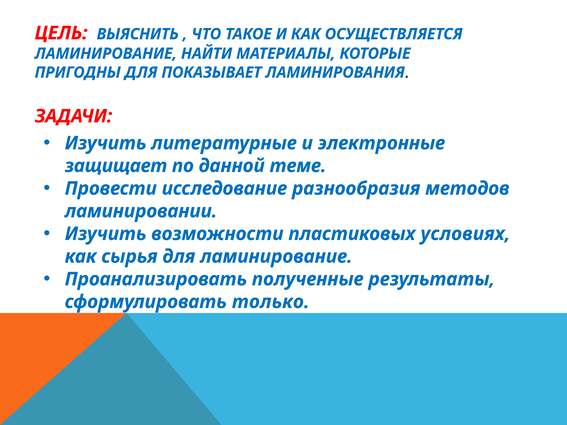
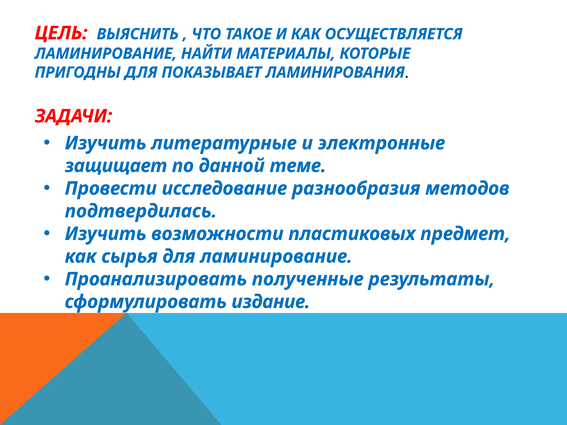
ламинировании: ламинировании -> подтвердилась (141, 211)
условиях: условиях -> предмет (465, 234)
только: только -> издание (271, 302)
